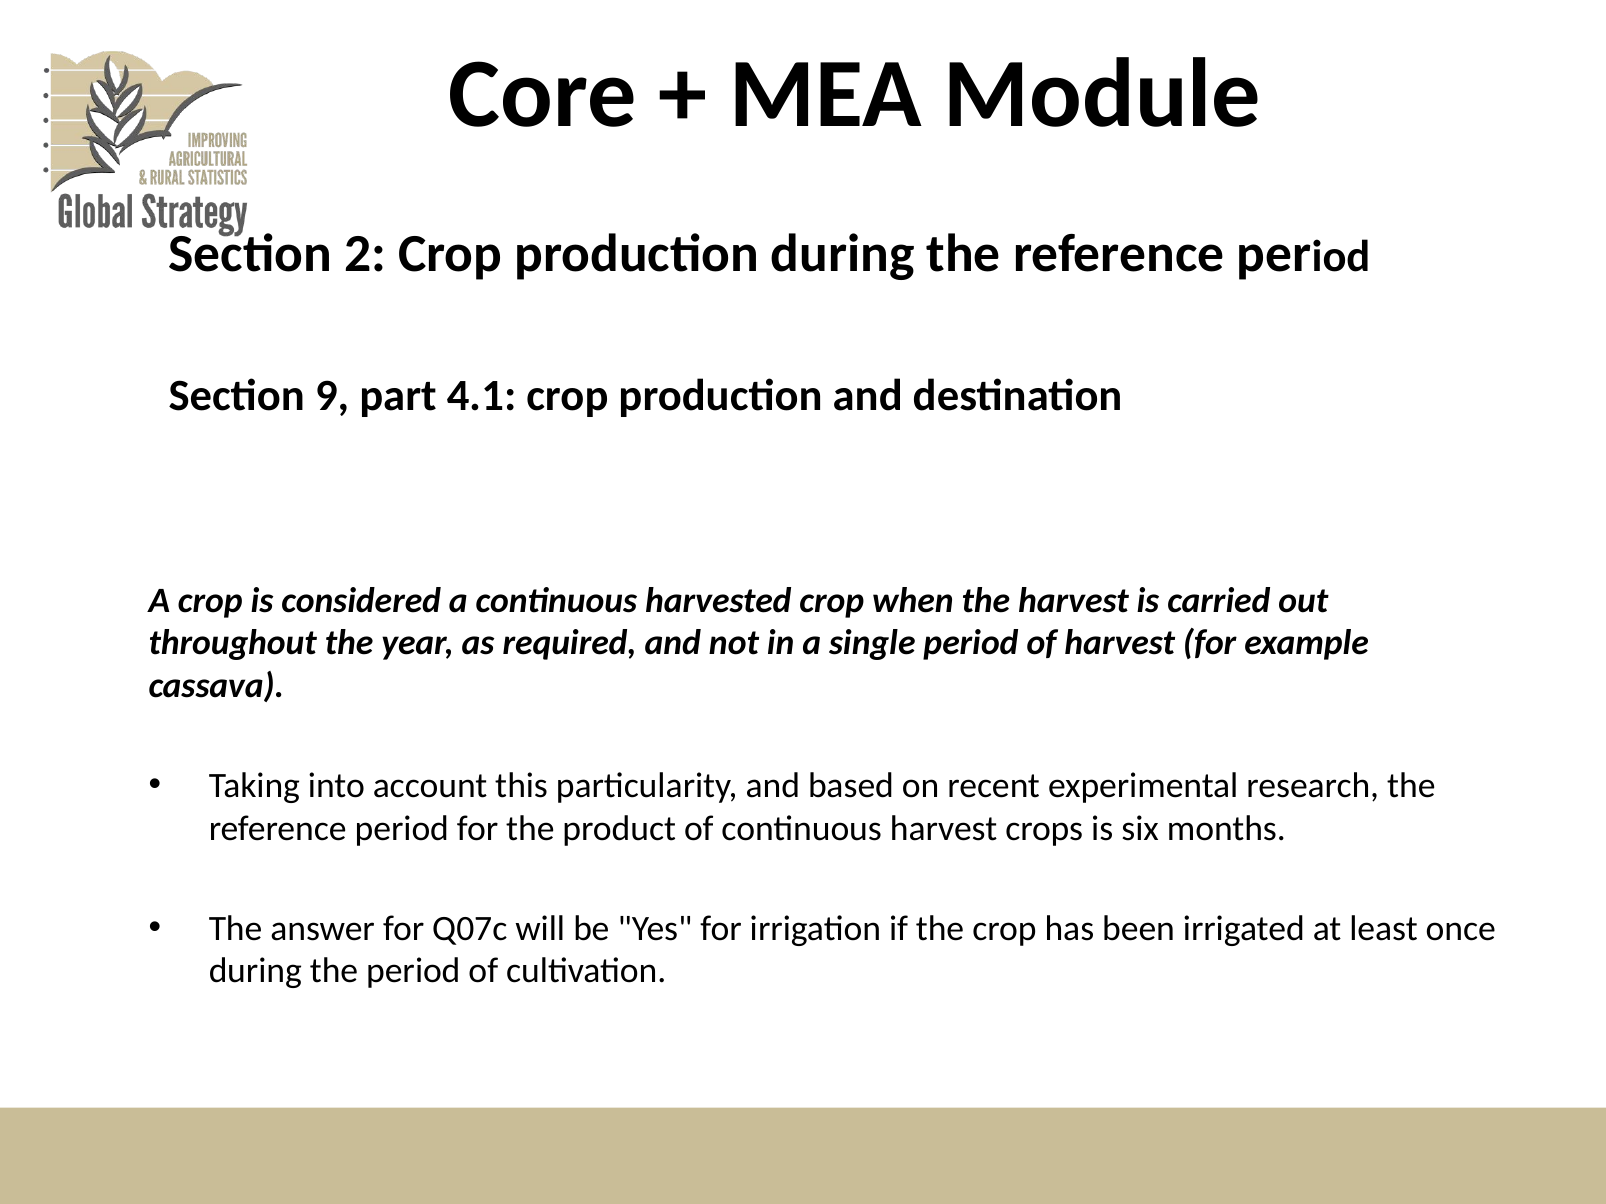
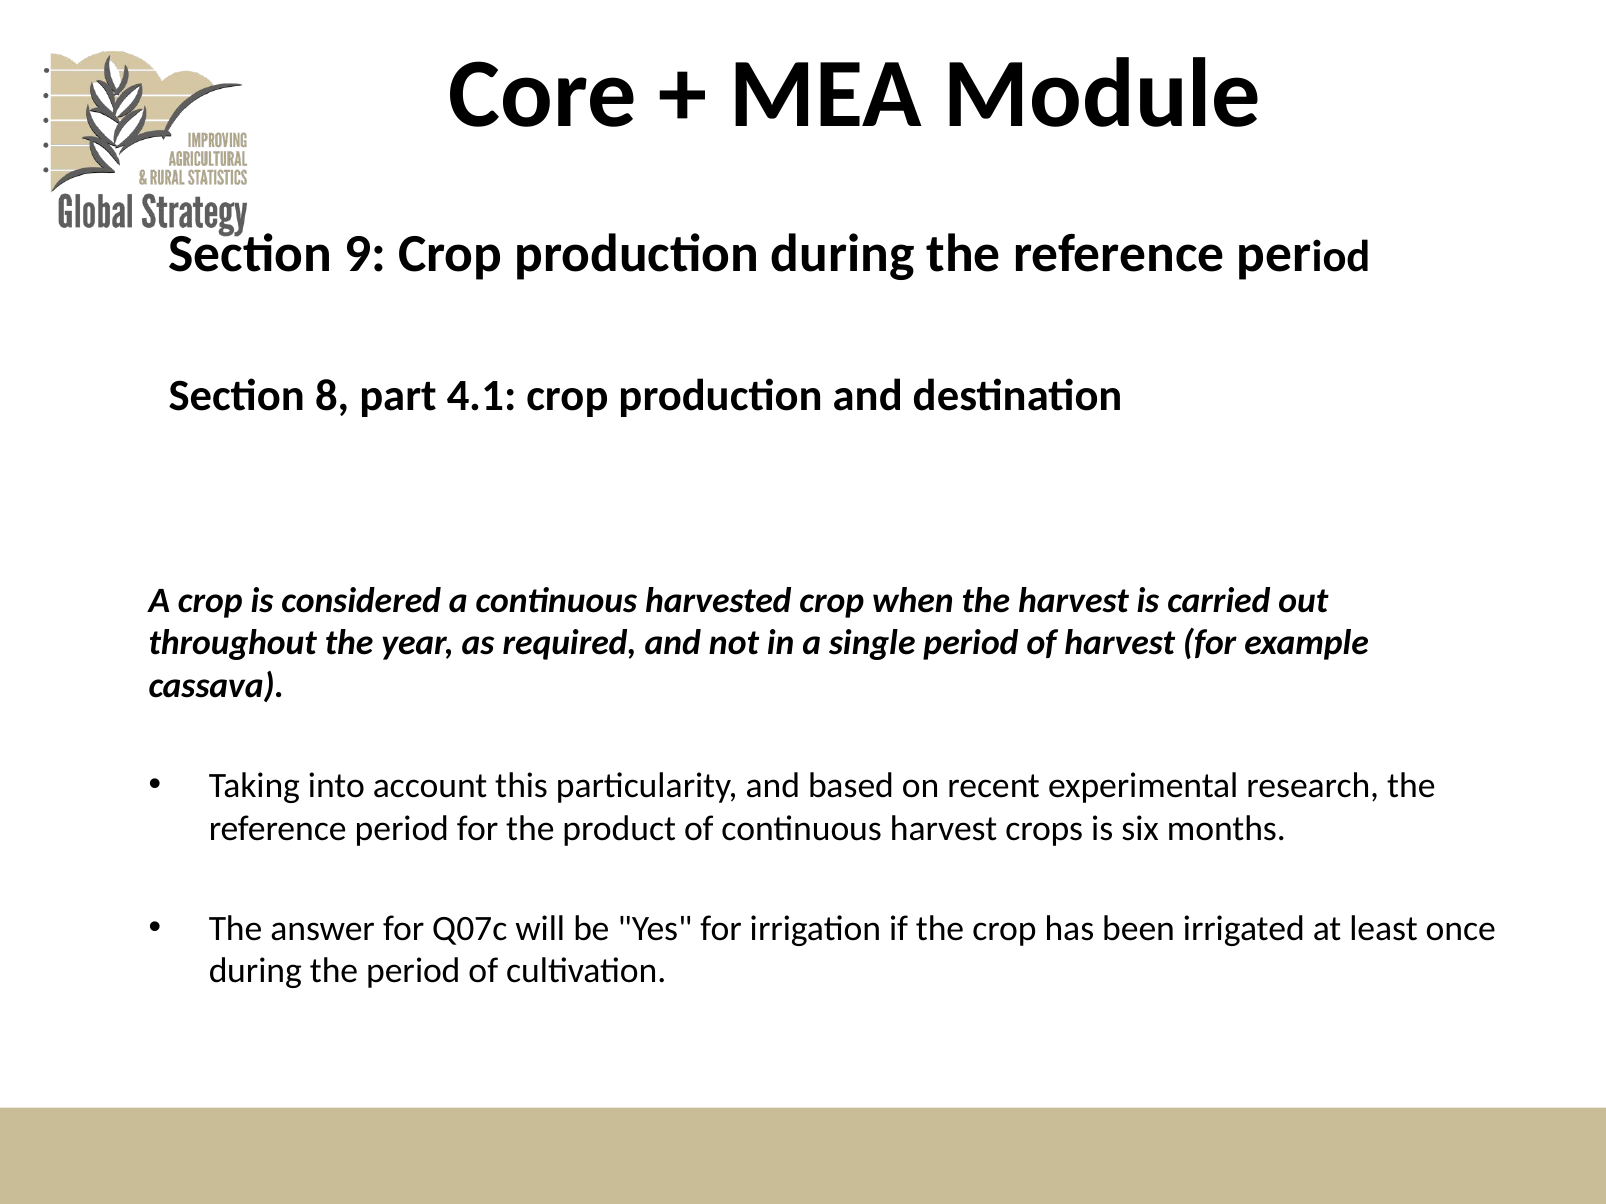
2: 2 -> 9 (365, 254)
9: 9 -> 8 (332, 396)
